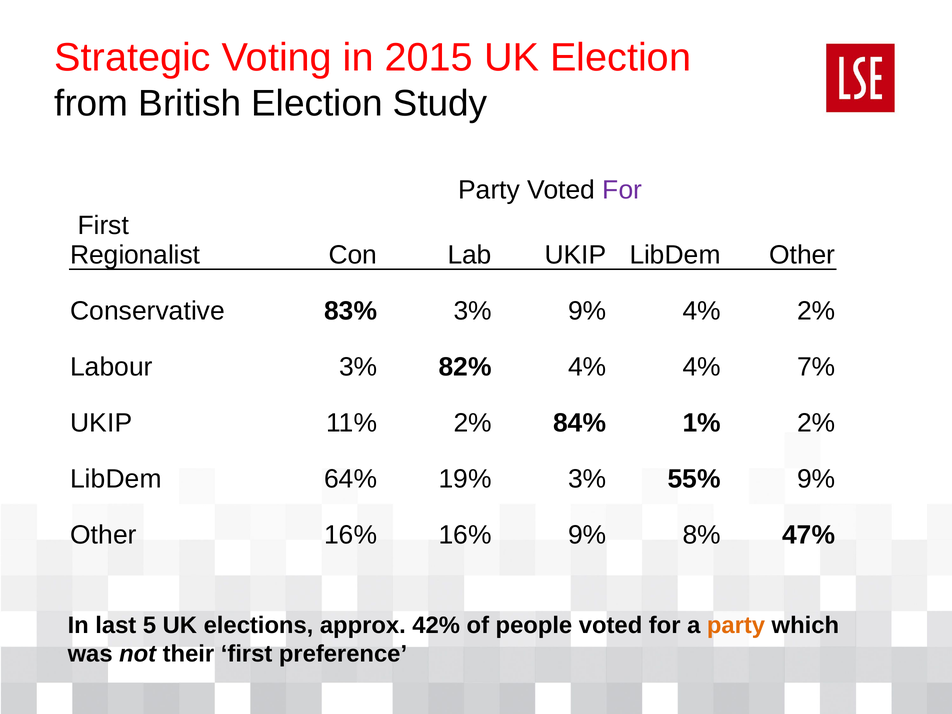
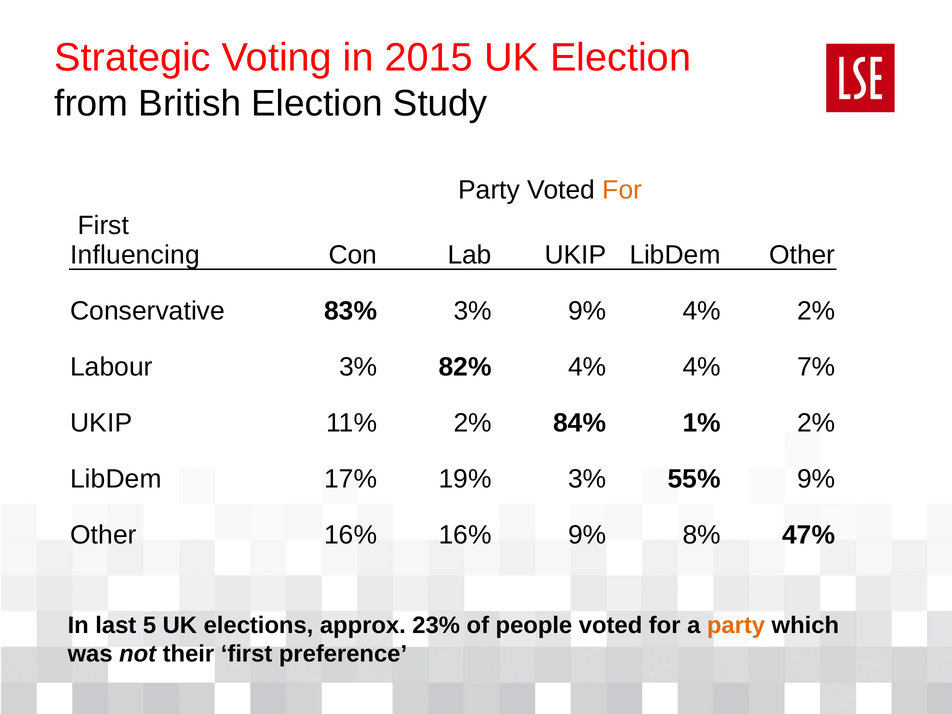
For colour: purple -> orange (622, 190)
Regionalist: Regionalist -> Influencing (135, 255)
64%: 64% -> 17% (351, 479)
42%: 42% -> 23% (436, 625)
